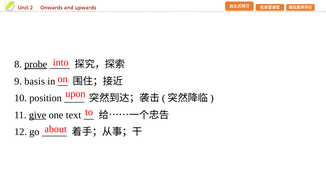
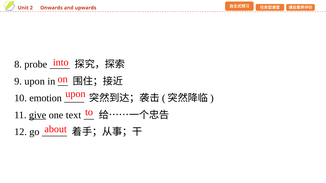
probe underline: present -> none (36, 64)
9 basis: basis -> upon (35, 81)
position: position -> emotion (46, 98)
